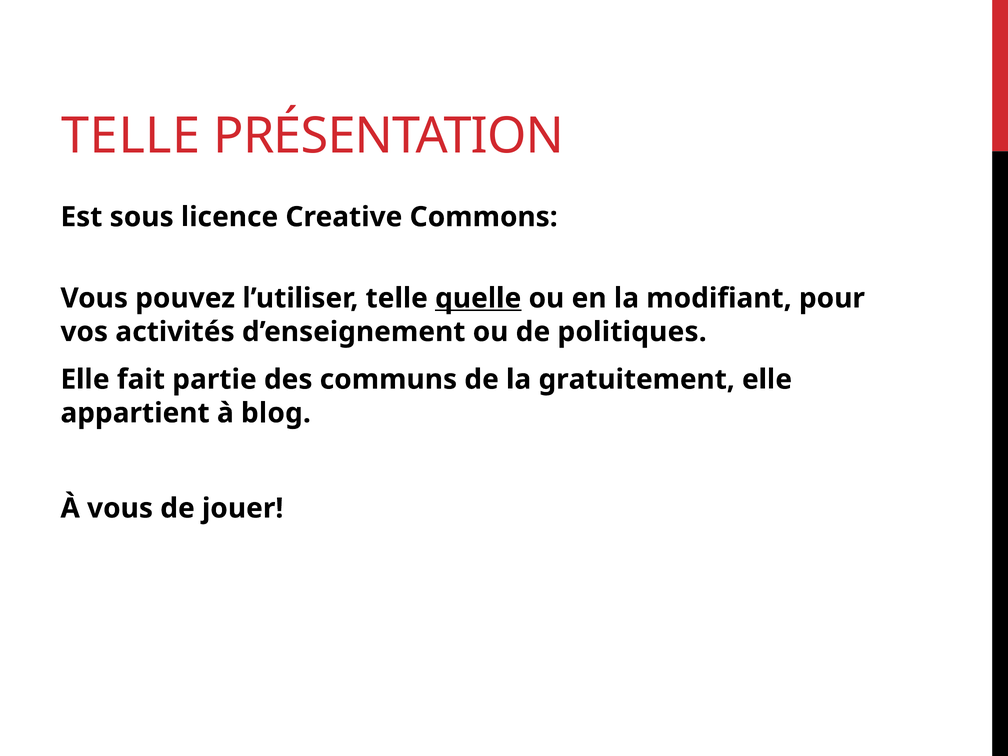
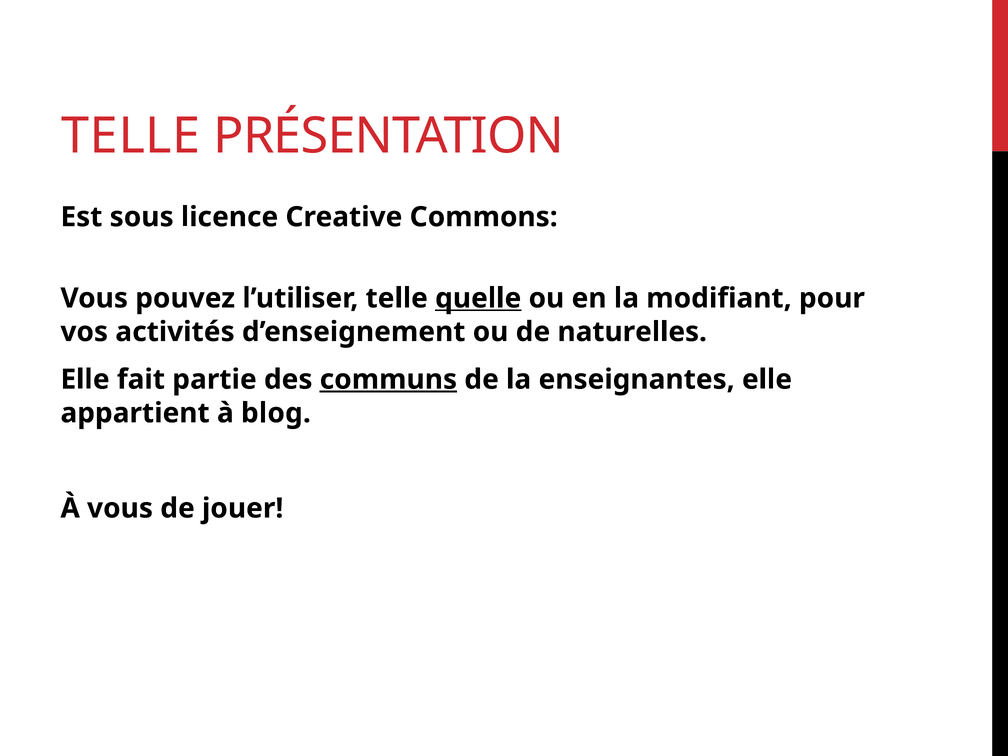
politiques: politiques -> naturelles (632, 332)
communs underline: none -> present (388, 379)
gratuitement: gratuitement -> enseignantes (637, 379)
